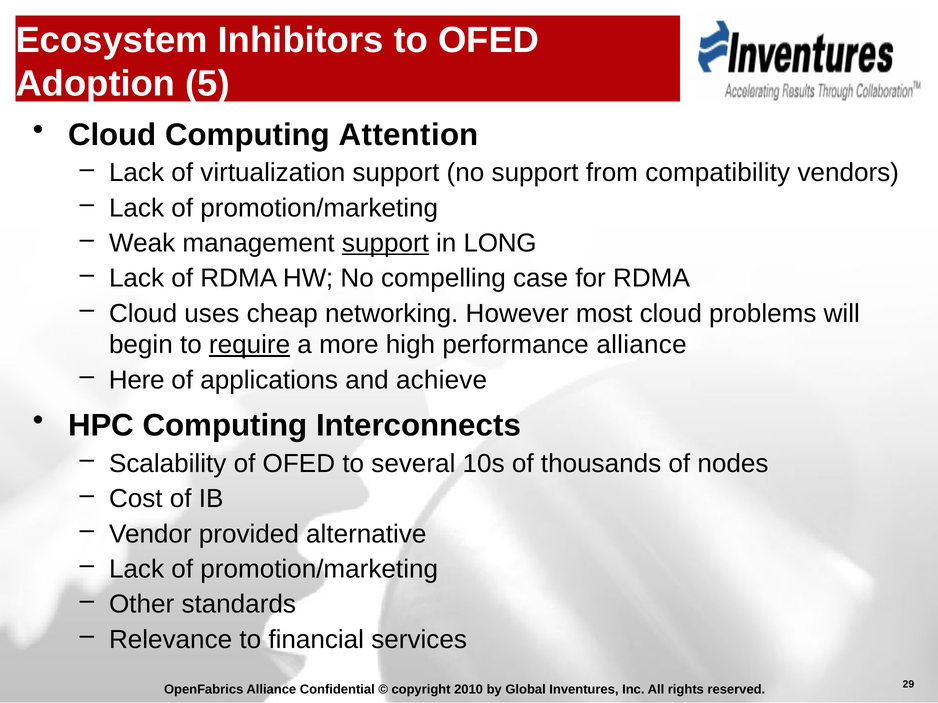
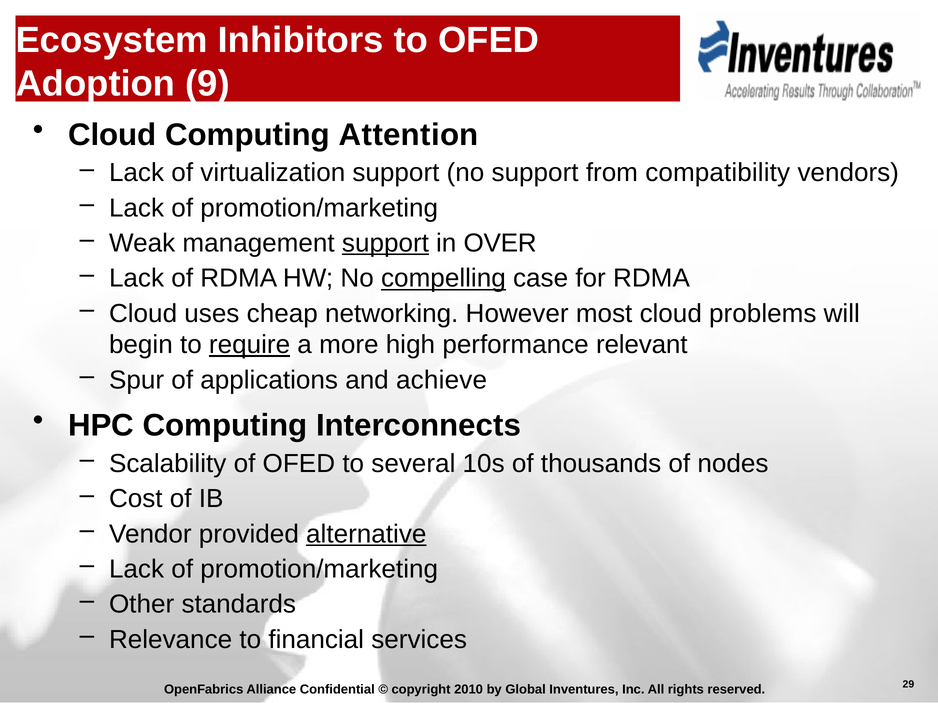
5: 5 -> 9 (208, 84)
LONG: LONG -> OVER (500, 243)
compelling underline: none -> present (443, 279)
performance alliance: alliance -> relevant (642, 345)
Here: Here -> Spur (137, 380)
alternative underline: none -> present (366, 534)
